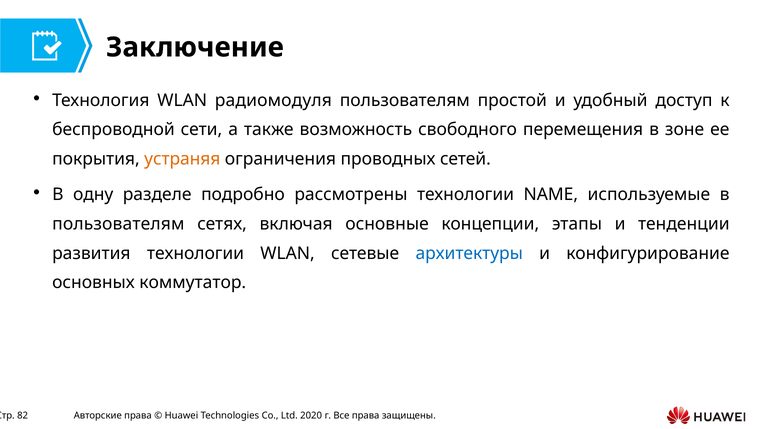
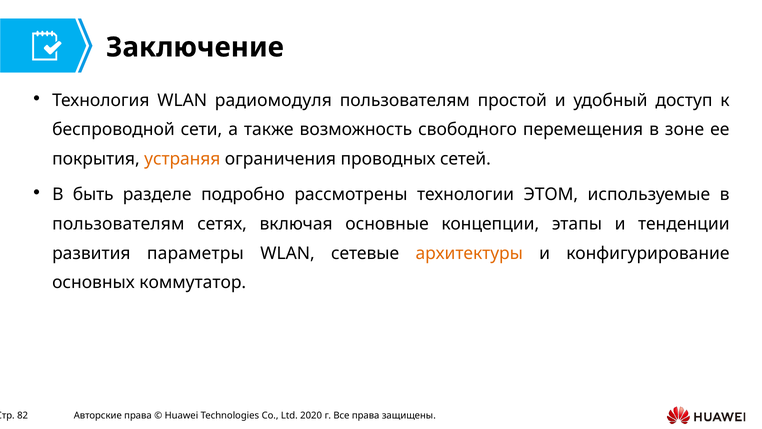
одну: одну -> быть (93, 194)
NAME: NAME -> ЭТОМ (551, 194)
развития технологии: технологии -> параметры (195, 253)
архитектуры colour: blue -> orange (469, 253)
